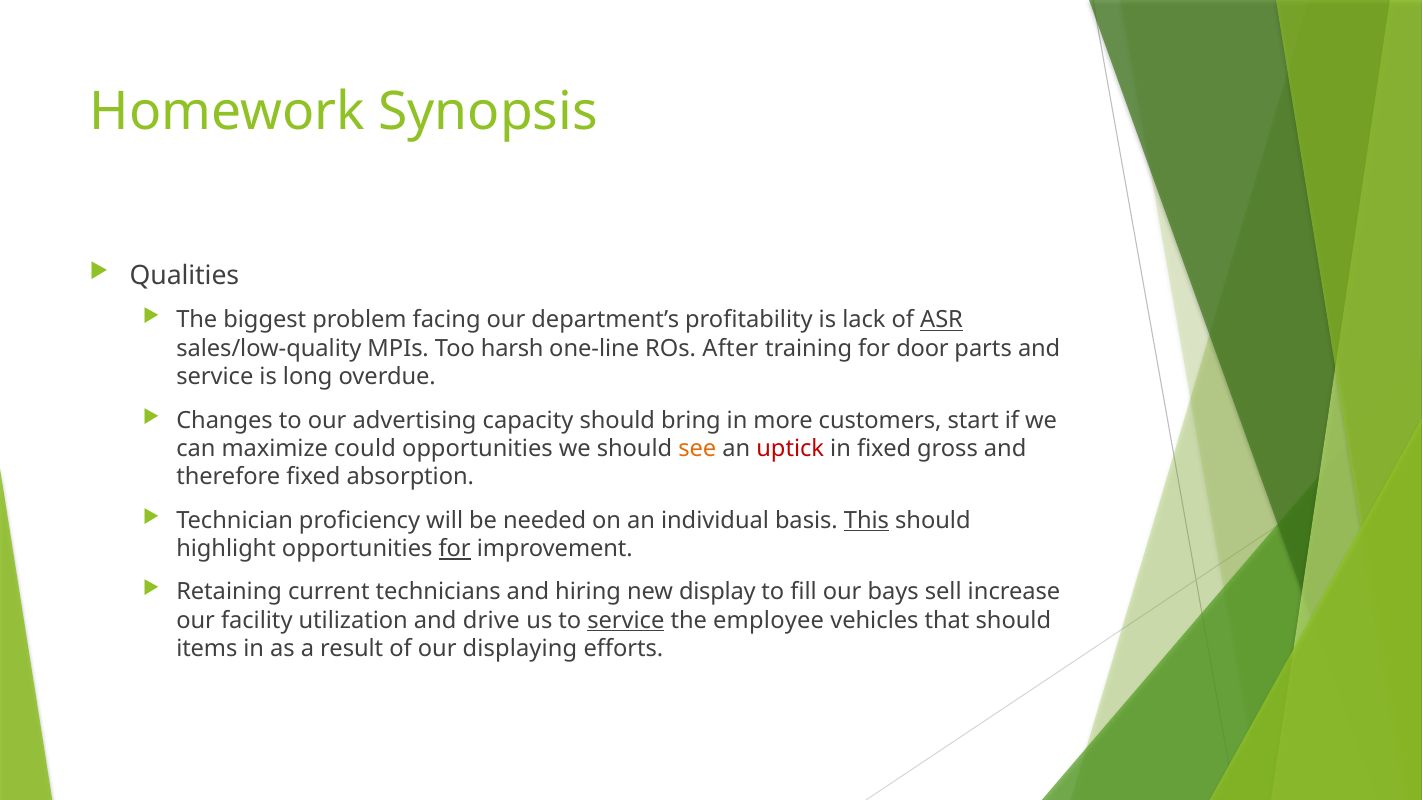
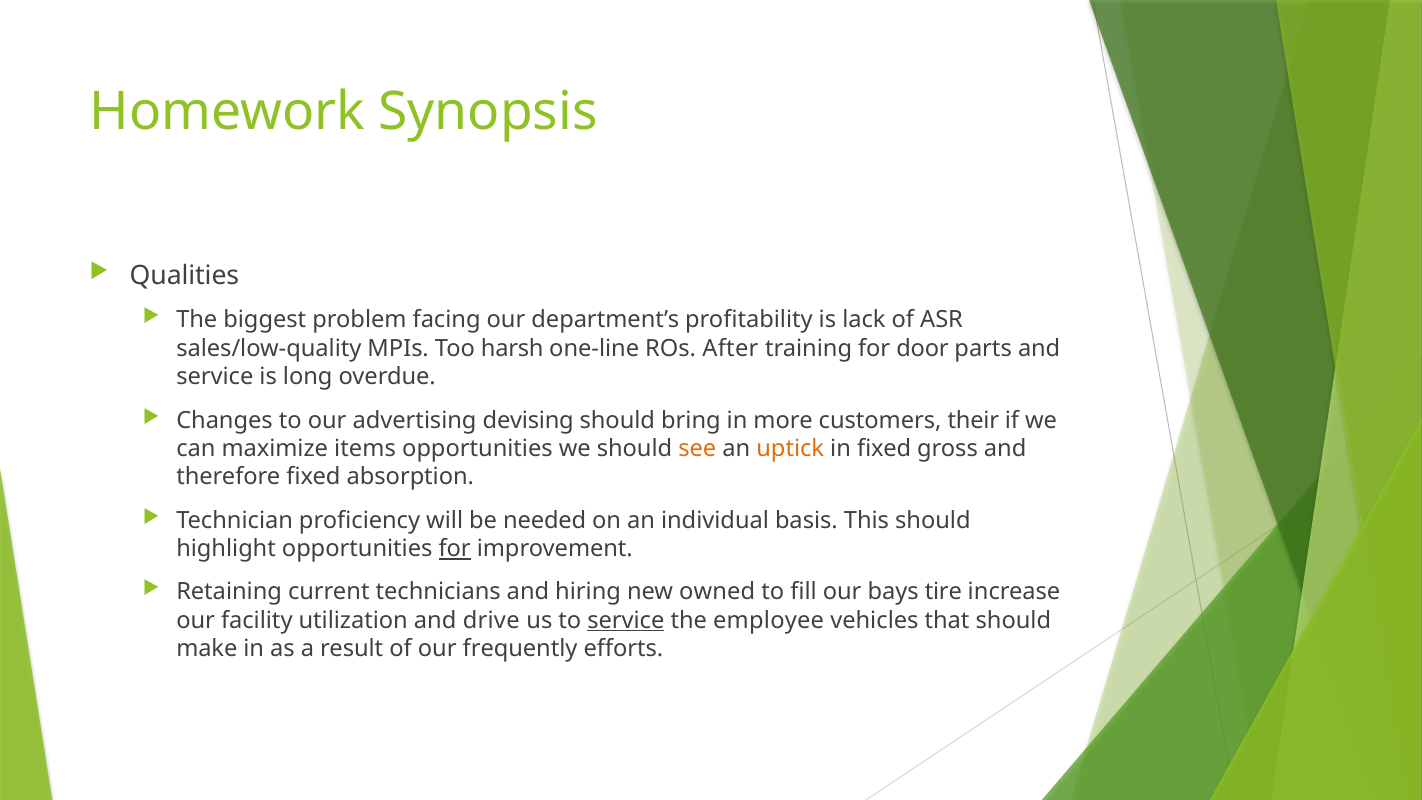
ASR underline: present -> none (942, 320)
capacity: capacity -> devising (528, 420)
start: start -> their (973, 420)
could: could -> items (365, 449)
uptick colour: red -> orange (790, 449)
This underline: present -> none (866, 520)
display: display -> owned (717, 592)
sell: sell -> tire (943, 592)
items: items -> make (207, 649)
displaying: displaying -> frequently (520, 649)
